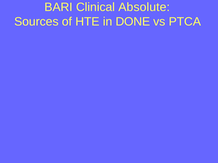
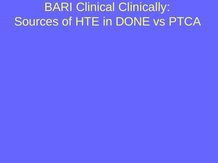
Absolute: Absolute -> Clinically (144, 7)
